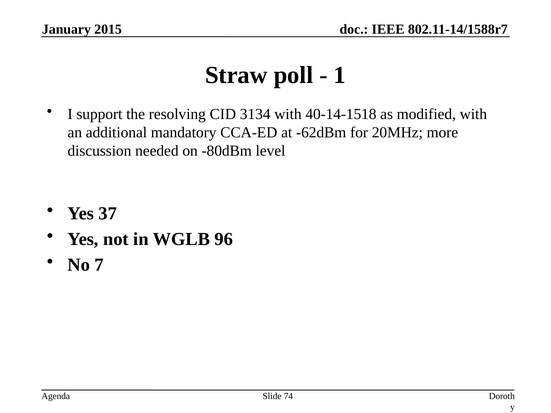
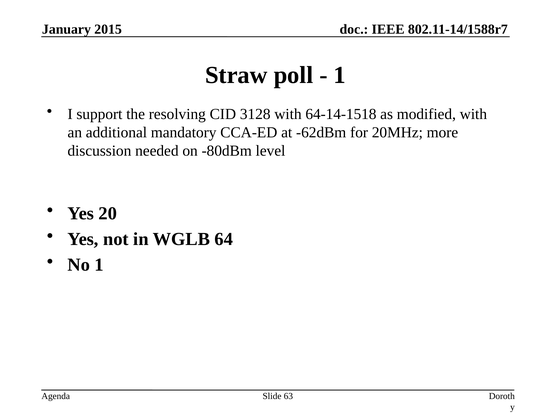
3134: 3134 -> 3128 (255, 114)
40-14-1518: 40-14-1518 -> 64-14-1518 (341, 114)
37: 37 -> 20 (108, 213)
96: 96 -> 64 (224, 239)
No 7: 7 -> 1 (99, 265)
74: 74 -> 63 (288, 396)
